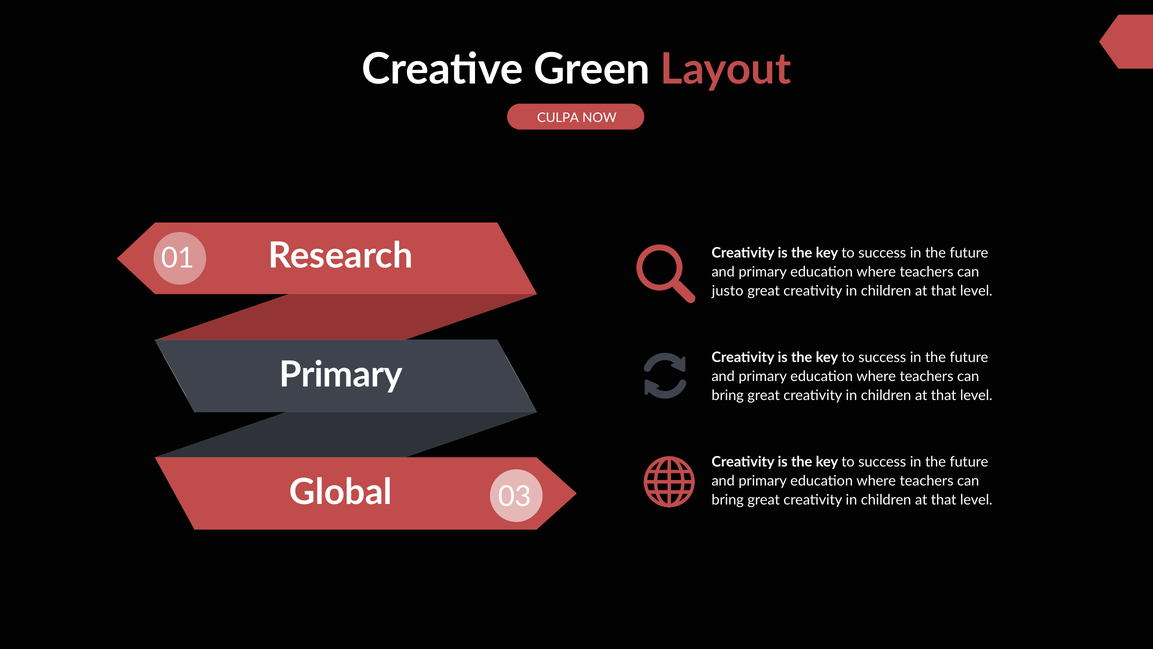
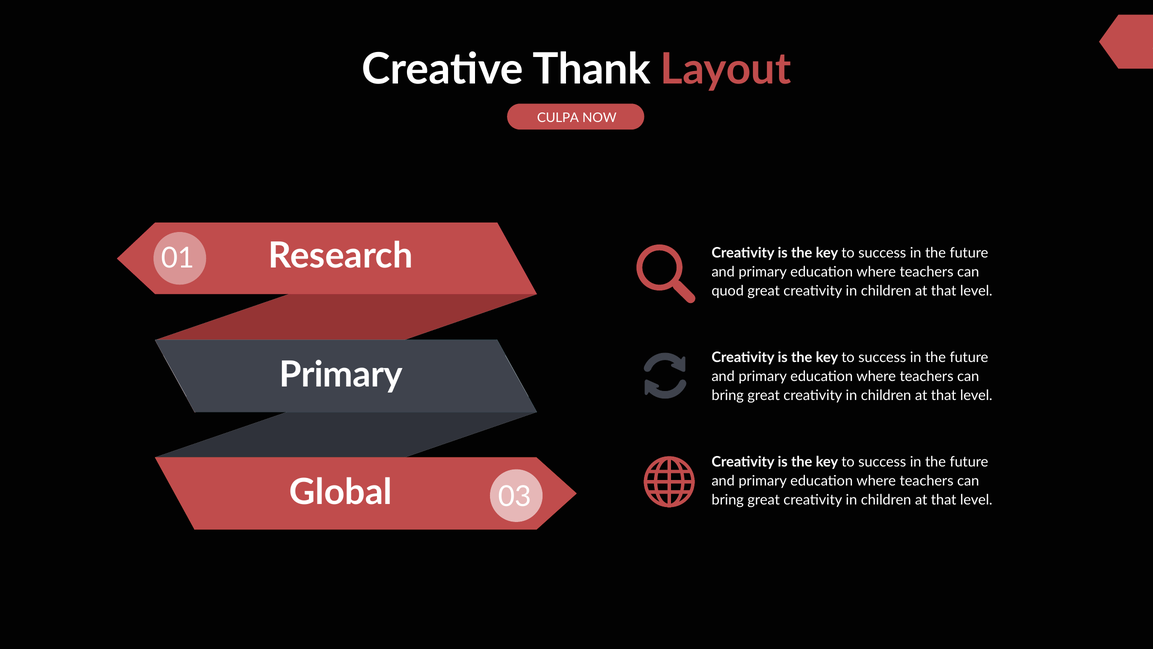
Green: Green -> Thank (592, 69)
justo: justo -> quod (728, 291)
